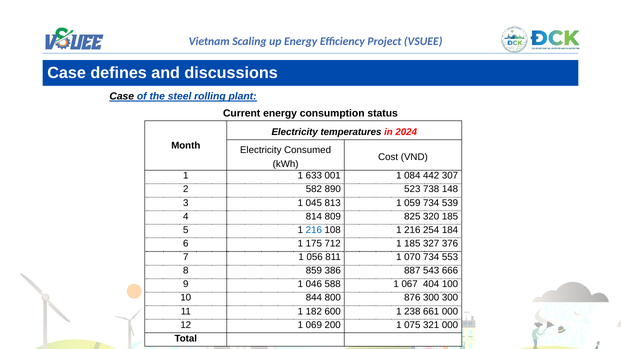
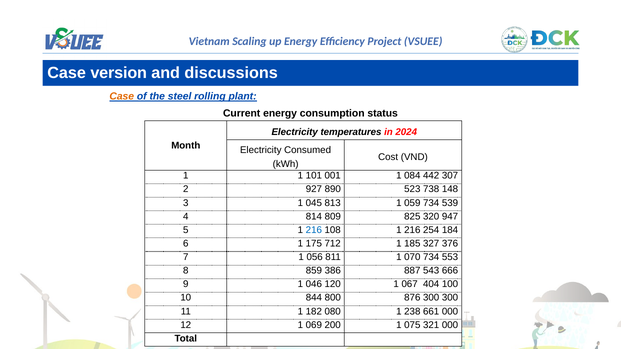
defines: defines -> version (119, 73)
Case colour: black -> orange (122, 97)
633: 633 -> 101 (314, 176)
582: 582 -> 927 (314, 189)
320 185: 185 -> 947 (450, 217)
588: 588 -> 120 (333, 284)
600: 600 -> 080 (333, 312)
